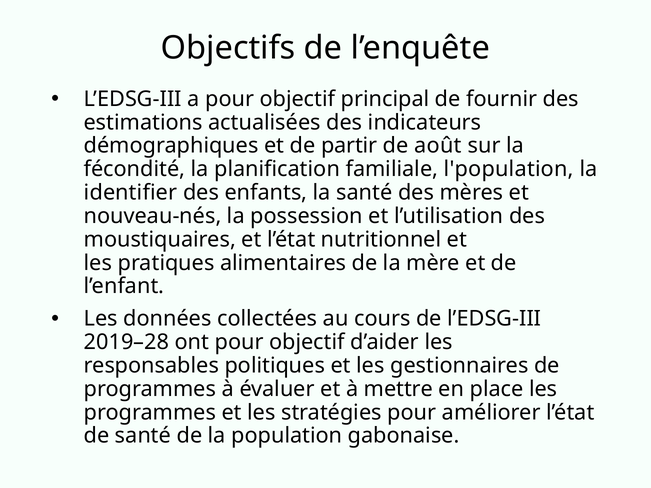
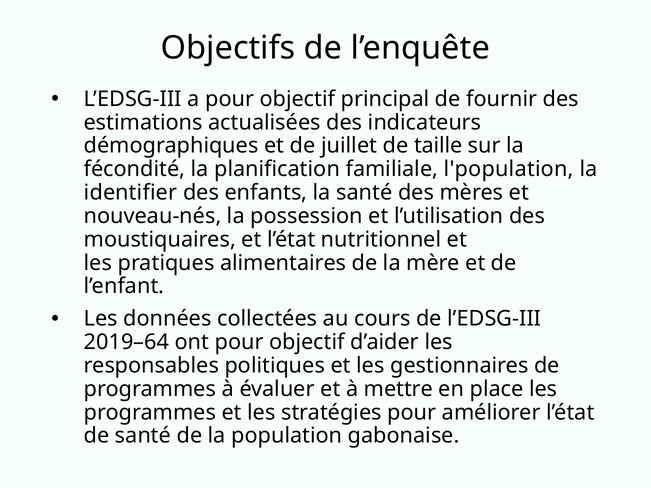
partir: partir -> juillet (349, 146)
août: août -> taille (438, 146)
2019–28: 2019–28 -> 2019–64 (126, 342)
